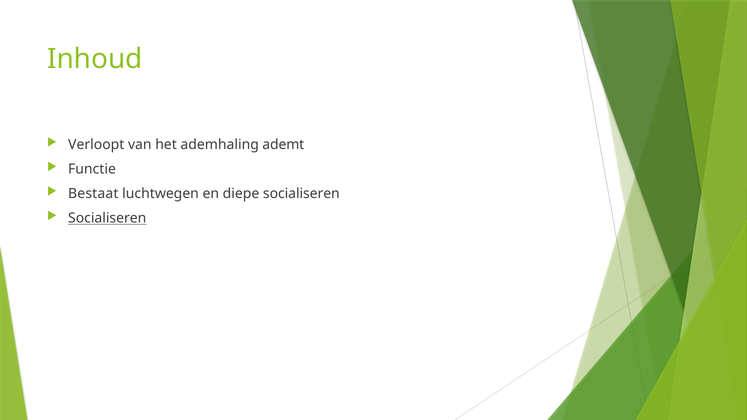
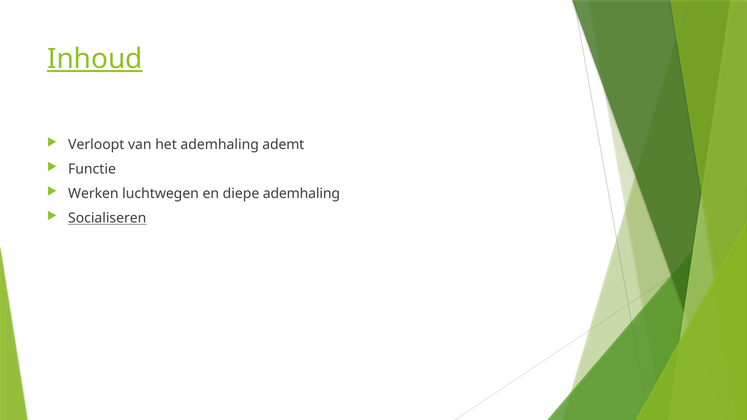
Inhoud underline: none -> present (95, 59)
Bestaat: Bestaat -> Werken (93, 194)
diepe socialiseren: socialiseren -> ademhaling (301, 194)
